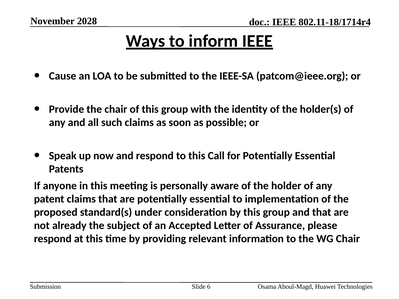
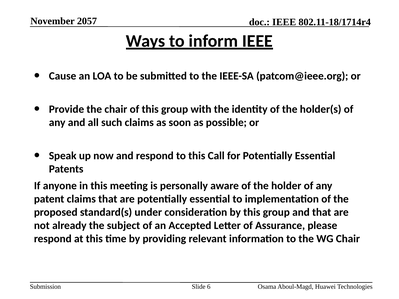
2028: 2028 -> 2057 (87, 21)
